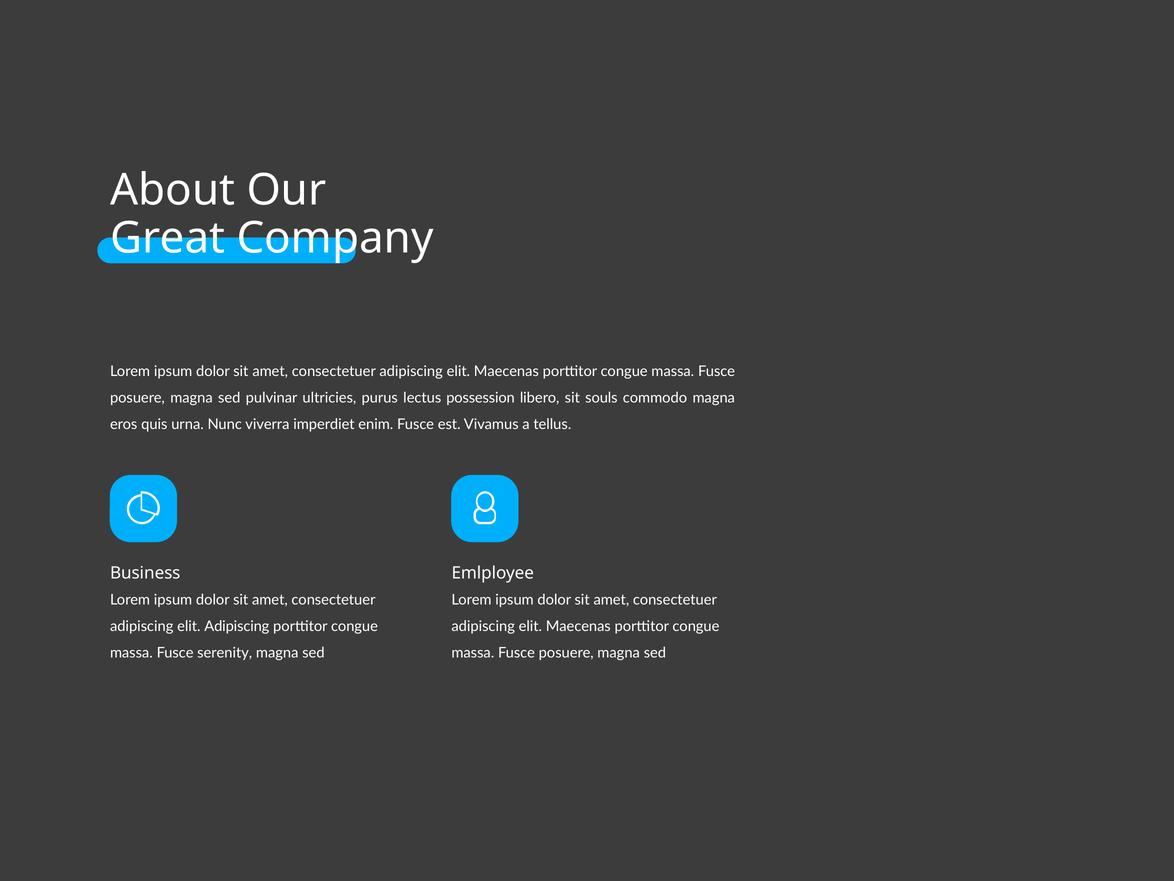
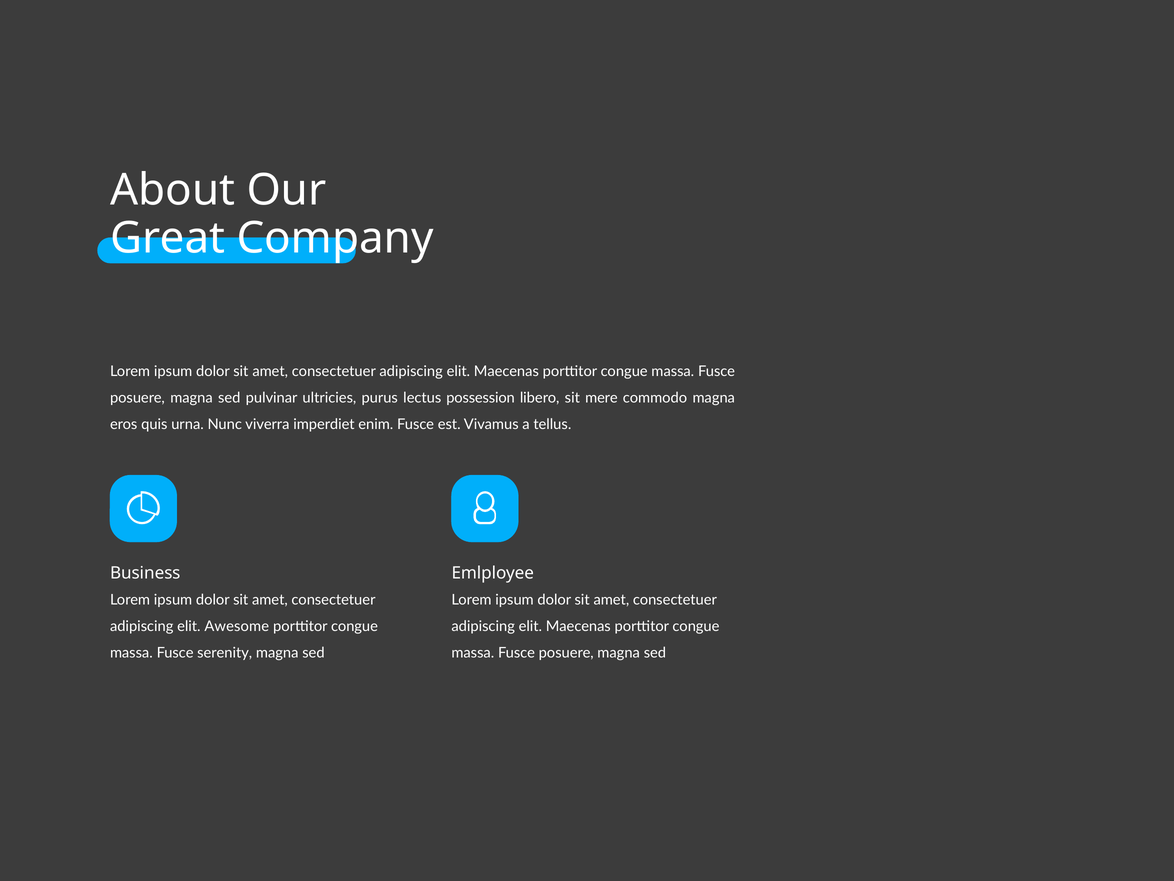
souls: souls -> mere (601, 398)
elit Adipiscing: Adipiscing -> Awesome (237, 626)
